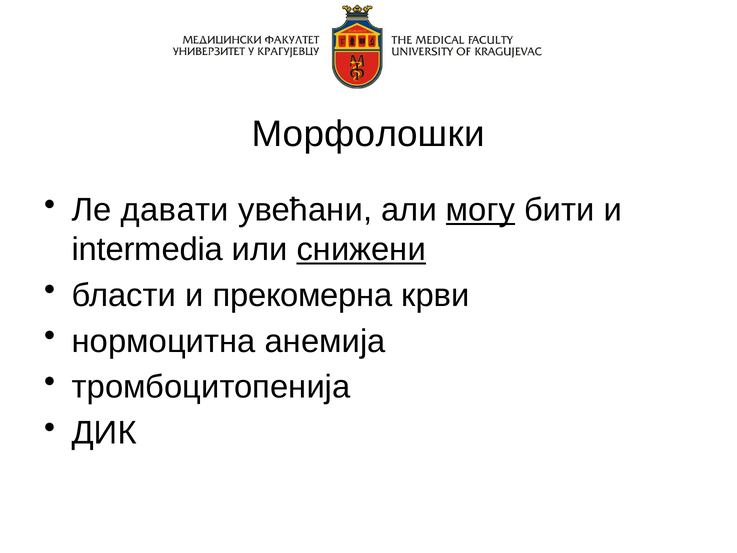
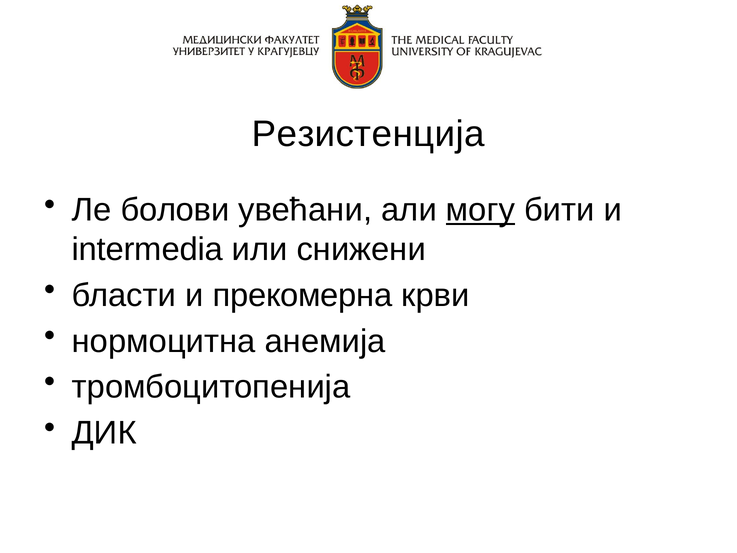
Морфолошки: Морфолошки -> Резистенција (368, 134)
давати: давати -> болови (175, 210)
снижени underline: present -> none (361, 249)
